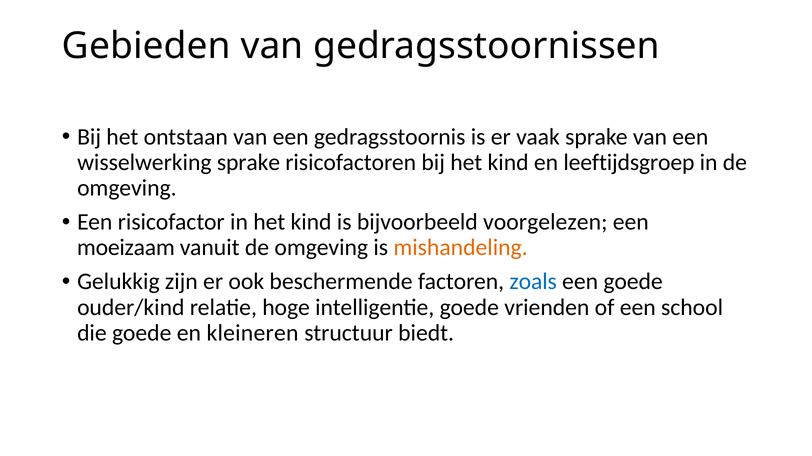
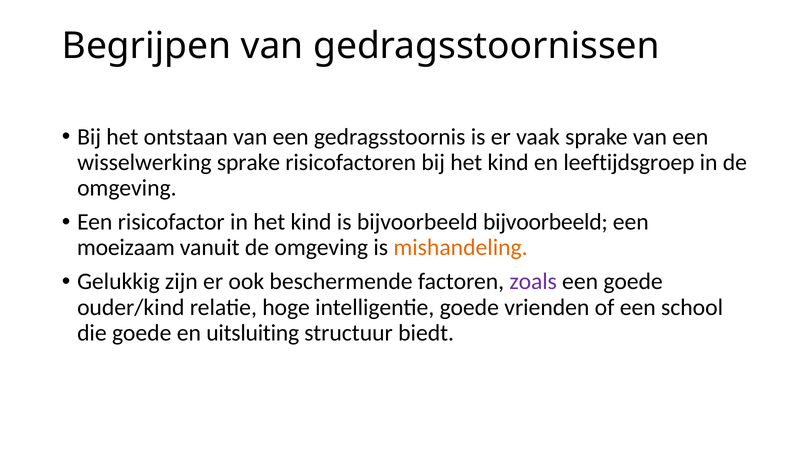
Gebieden: Gebieden -> Begrijpen (146, 46)
bijvoorbeeld voorgelezen: voorgelezen -> bijvoorbeeld (545, 222)
zoals colour: blue -> purple (533, 282)
kleineren: kleineren -> uitsluiting (253, 333)
